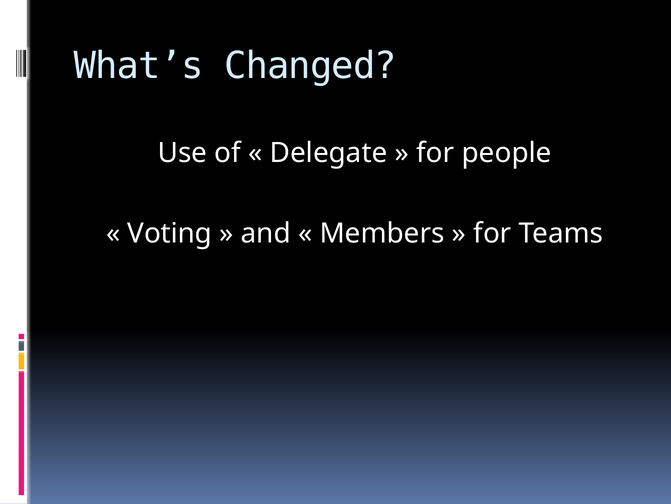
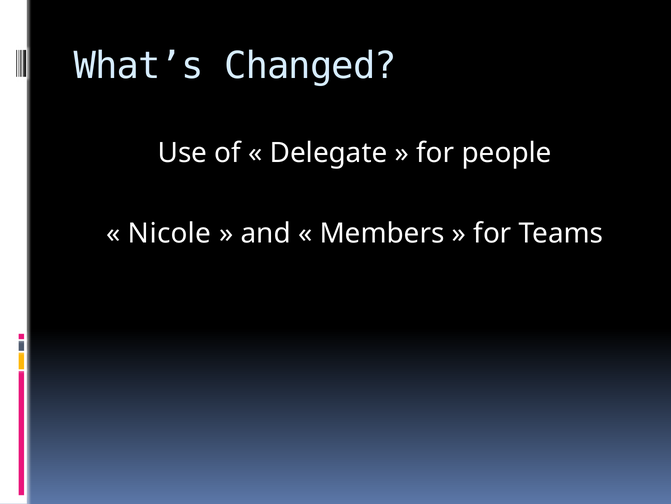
Voting: Voting -> Nicole (170, 233)
